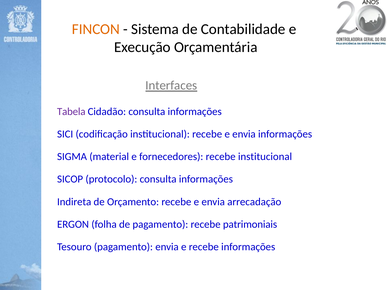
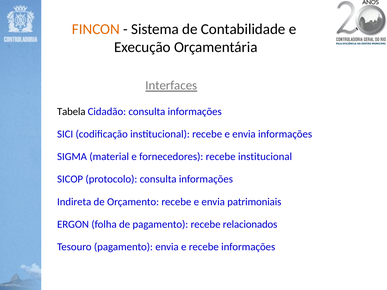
Tabela colour: purple -> black (71, 112)
arrecadação: arrecadação -> patrimoniais (254, 202)
patrimoniais: patrimoniais -> relacionados (250, 224)
